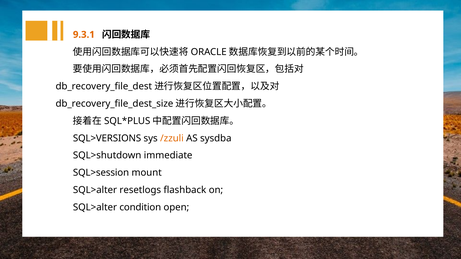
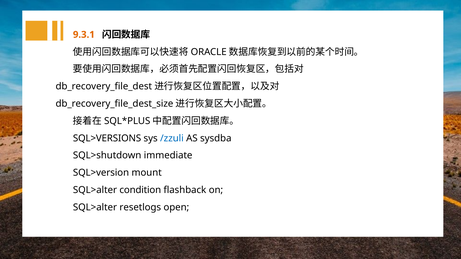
/zzuli colour: orange -> blue (172, 138)
SQL>session: SQL>session -> SQL>version (101, 173)
resetlogs: resetlogs -> condition (140, 190)
condition: condition -> resetlogs (140, 208)
